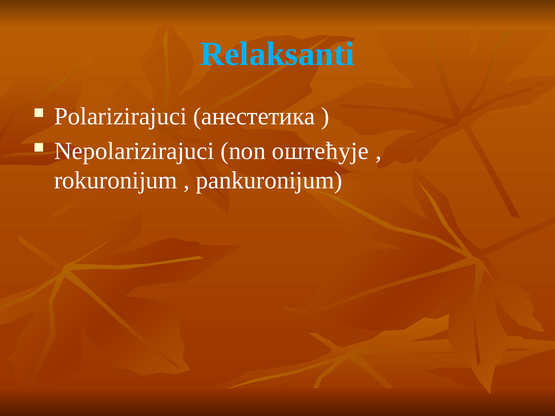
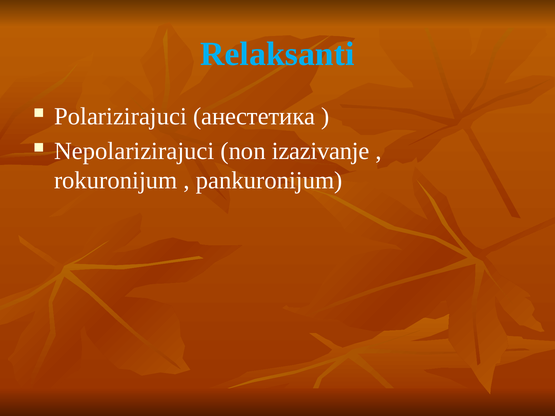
оштећује: оштећује -> izazivanje (321, 151)
